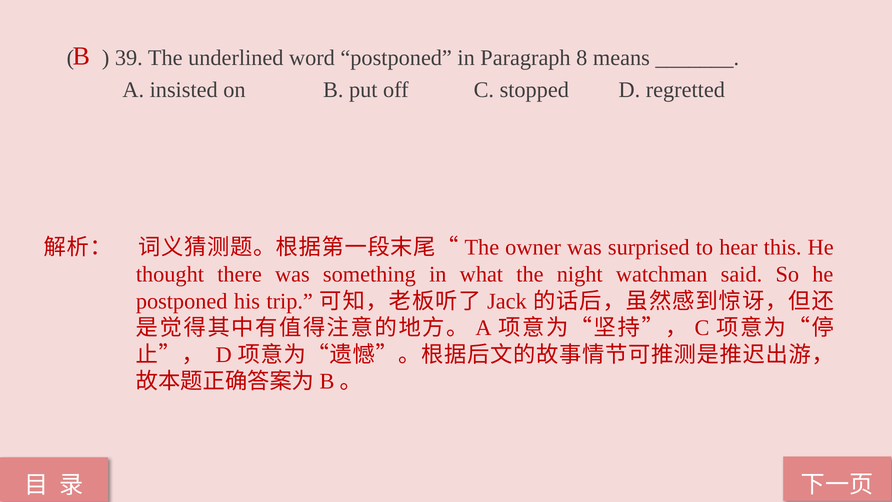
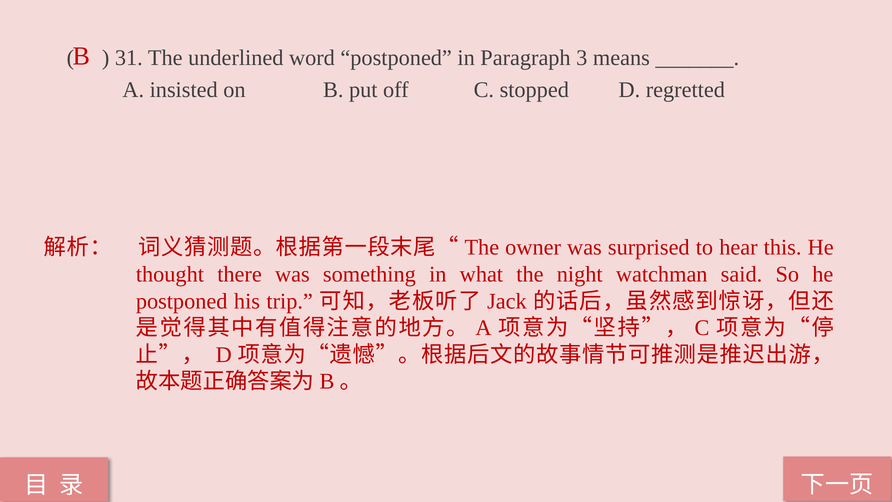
39: 39 -> 31 (129, 58)
8: 8 -> 3 (582, 58)
